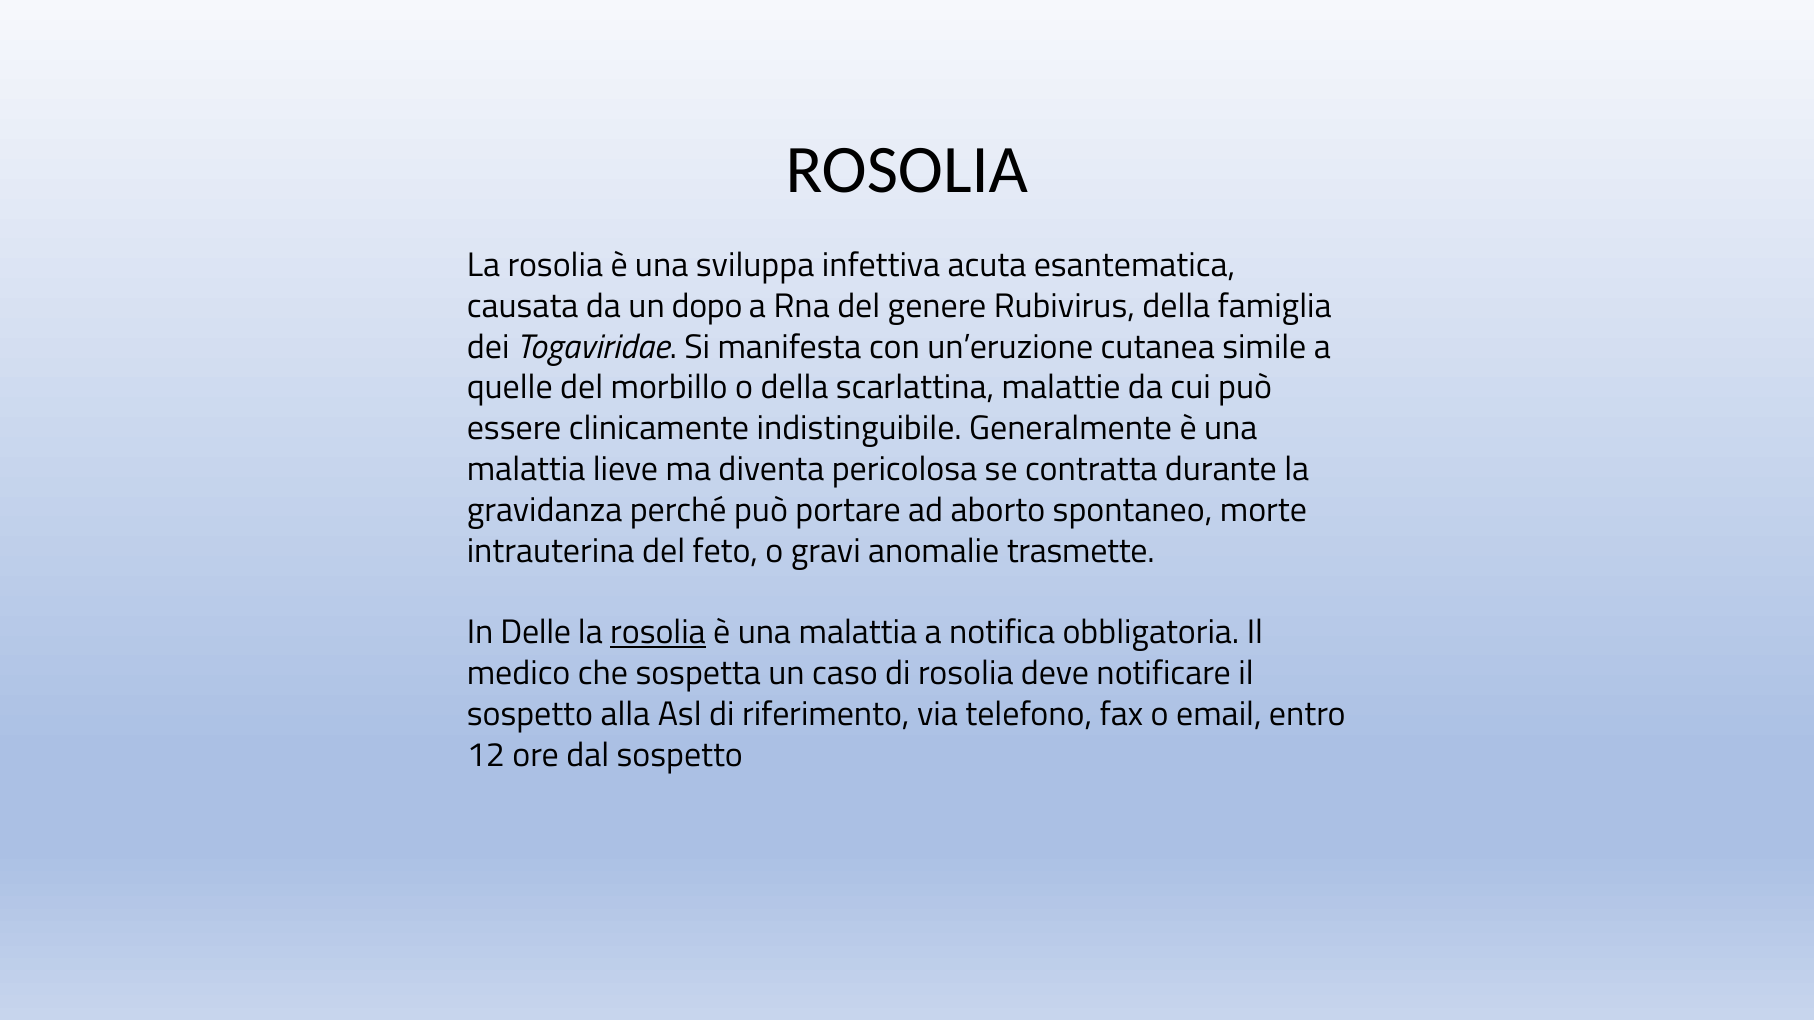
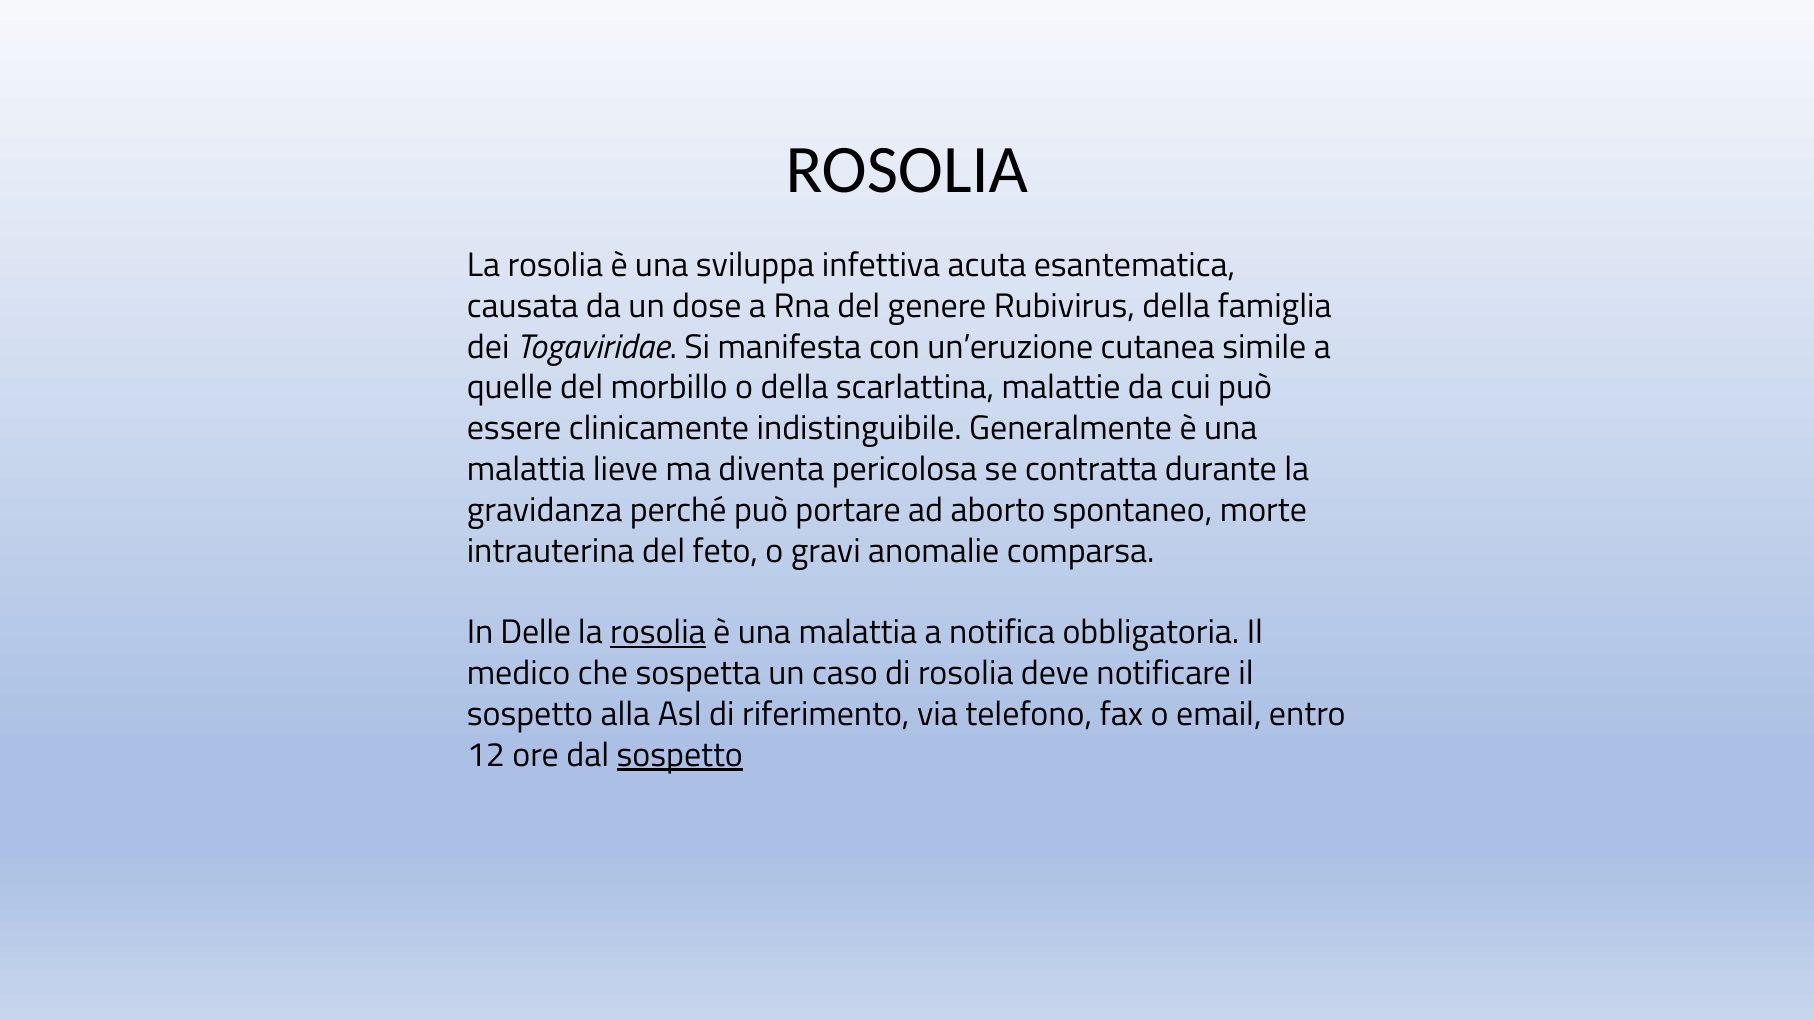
dopo: dopo -> dose (707, 306)
trasmette: trasmette -> comparsa (1081, 551)
sospetto underline: none -> present (680, 755)
